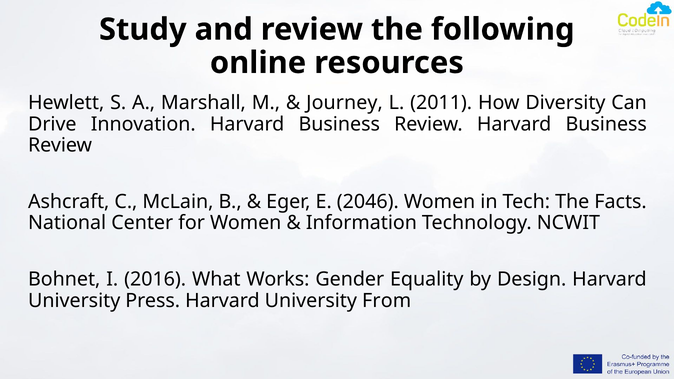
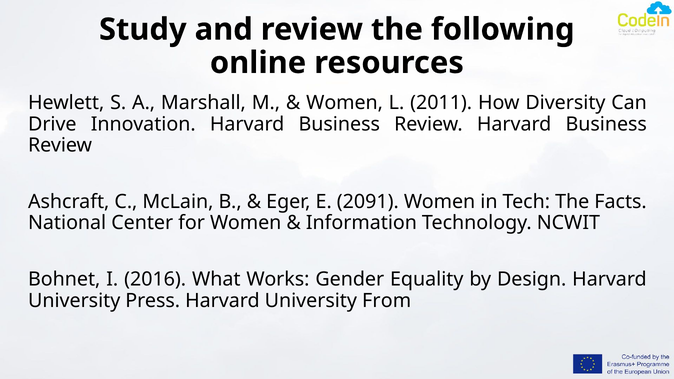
Journey: Journey -> Women (345, 103)
2046: 2046 -> 2091 (368, 202)
